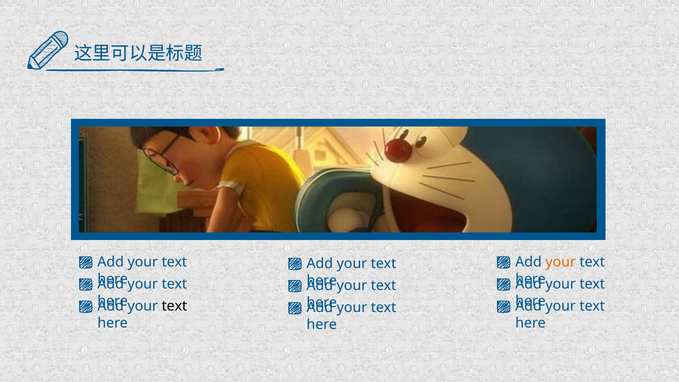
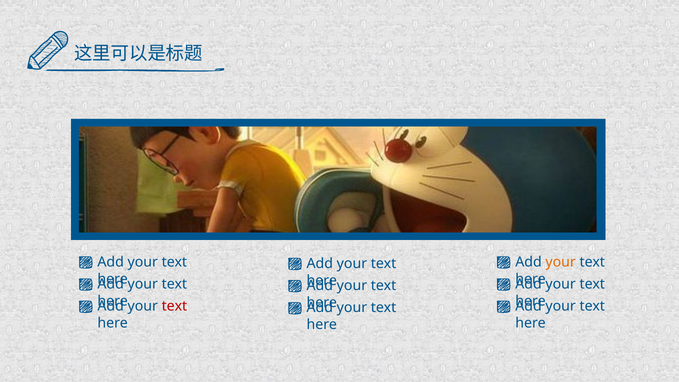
text colour: black -> red (174, 306)
